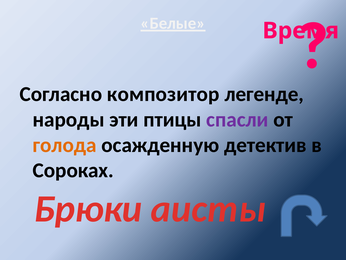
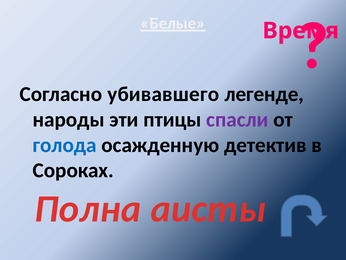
композитор: композитор -> убивавшего (163, 94)
голода colour: orange -> blue (65, 145)
Брюки: Брюки -> Полна (88, 209)
